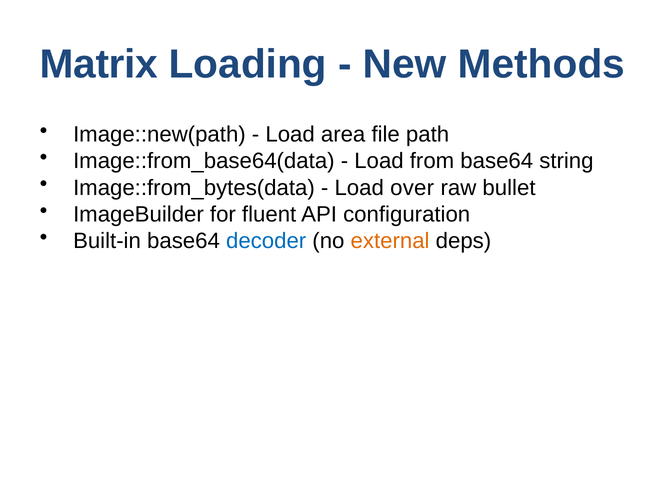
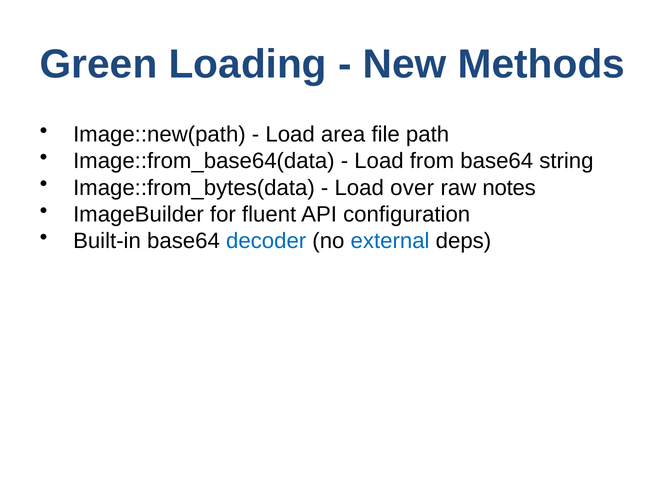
Matrix: Matrix -> Green (99, 64)
bullet: bullet -> notes (509, 188)
external colour: orange -> blue (390, 241)
